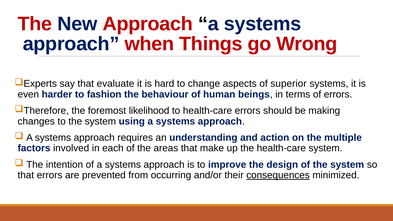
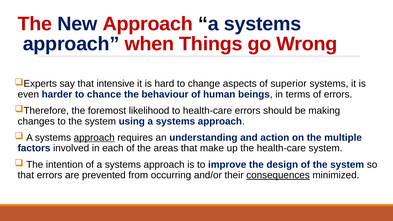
evaluate: evaluate -> intensive (116, 84)
fashion: fashion -> chance (104, 94)
approach underline: none -> present (94, 138)
